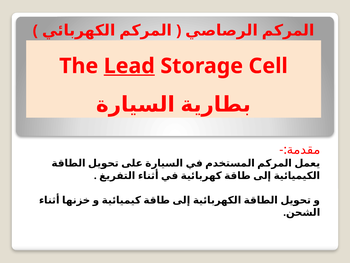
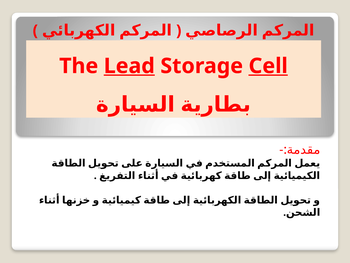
Cell underline: none -> present (268, 66)
